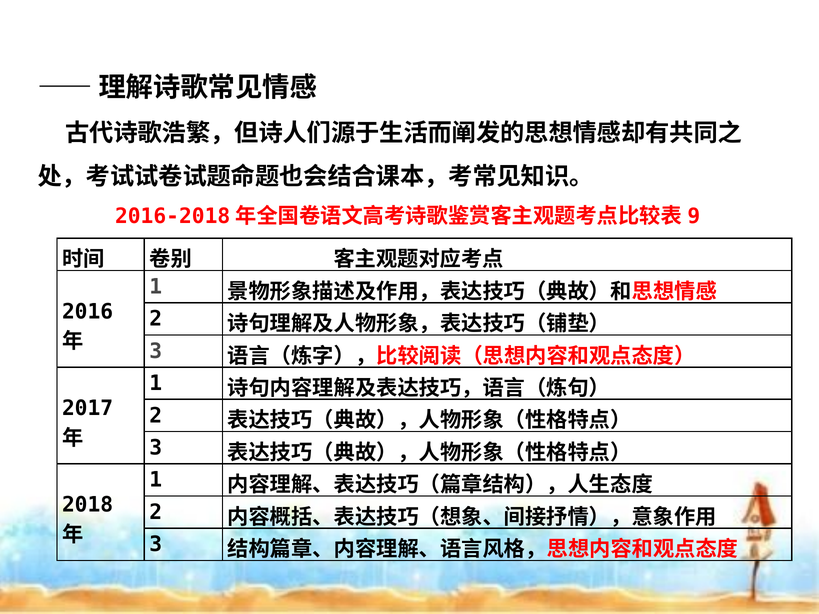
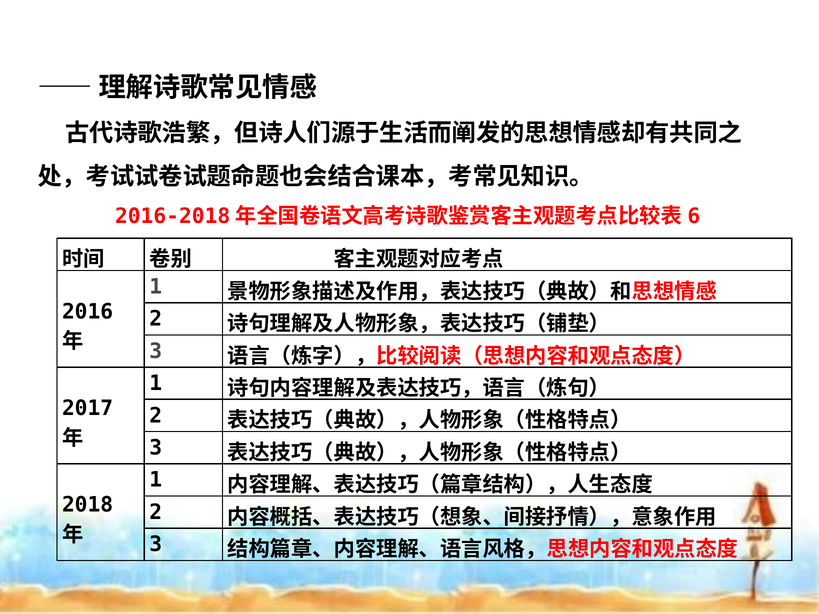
9: 9 -> 6 (694, 216)
